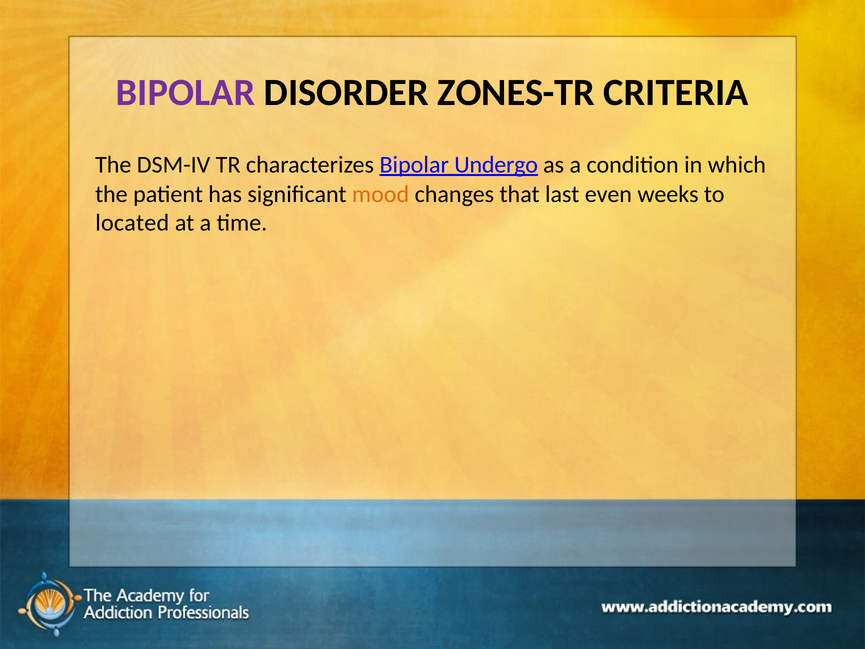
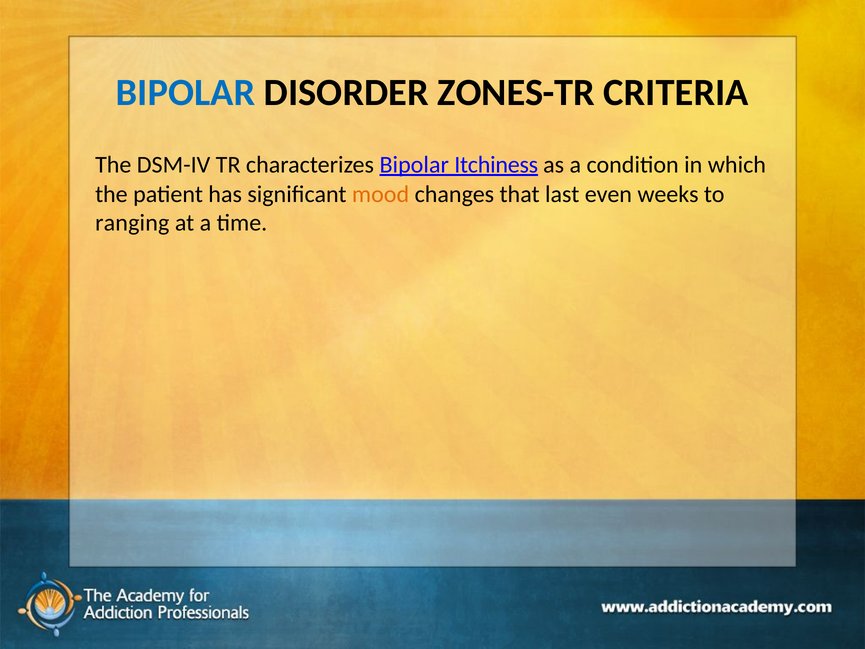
BIPOLAR colour: purple -> blue (185, 93)
Undergo: Undergo -> Itchiness (496, 165)
located: located -> ranging (132, 223)
